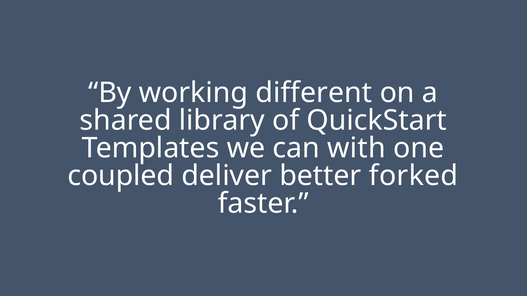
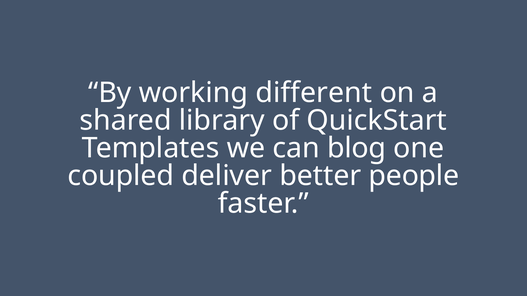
with: with -> blog (357, 148)
forked: forked -> people (414, 176)
